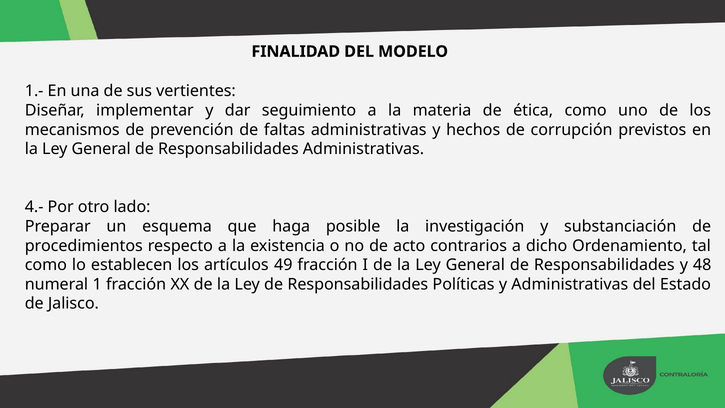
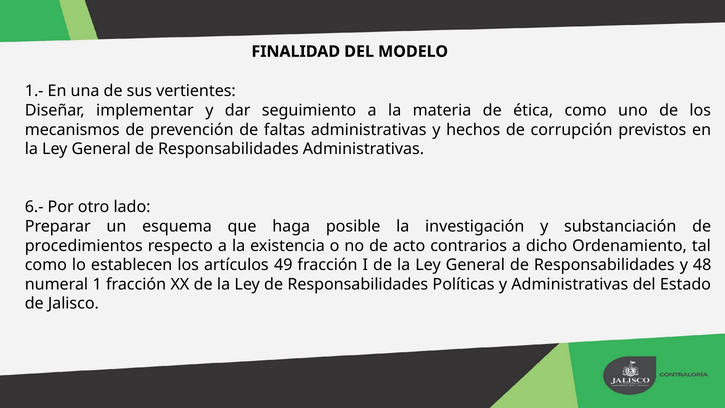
4.-: 4.- -> 6.- (34, 207)
